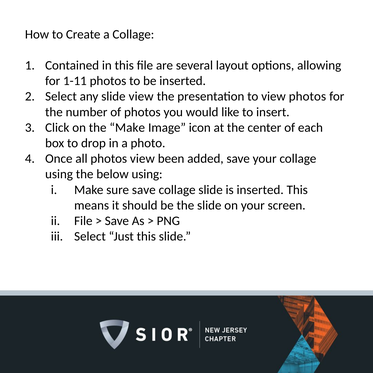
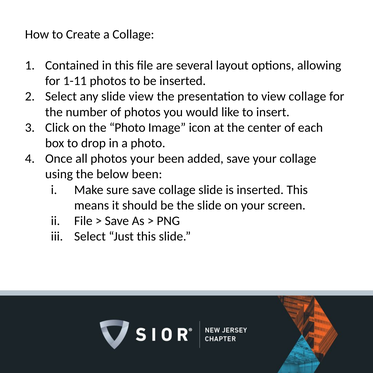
view photos: photos -> collage (307, 96)
the Make: Make -> Photo (127, 128)
photos view: view -> your (142, 159)
below using: using -> been (147, 174)
